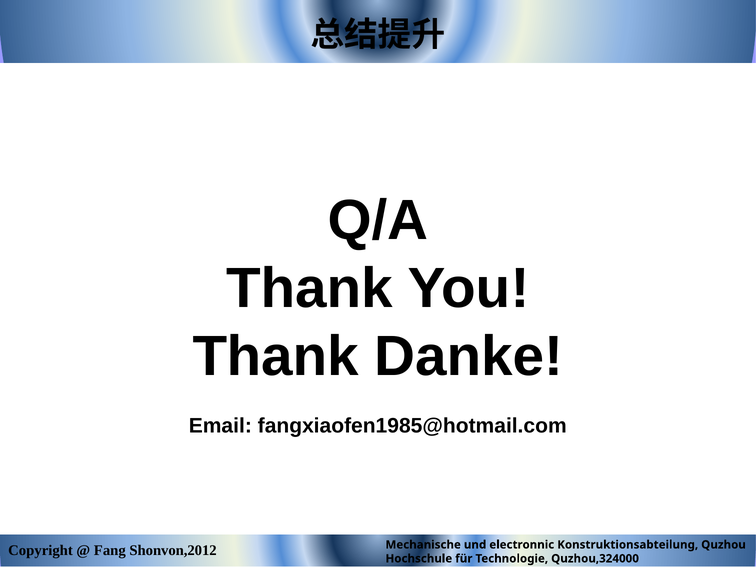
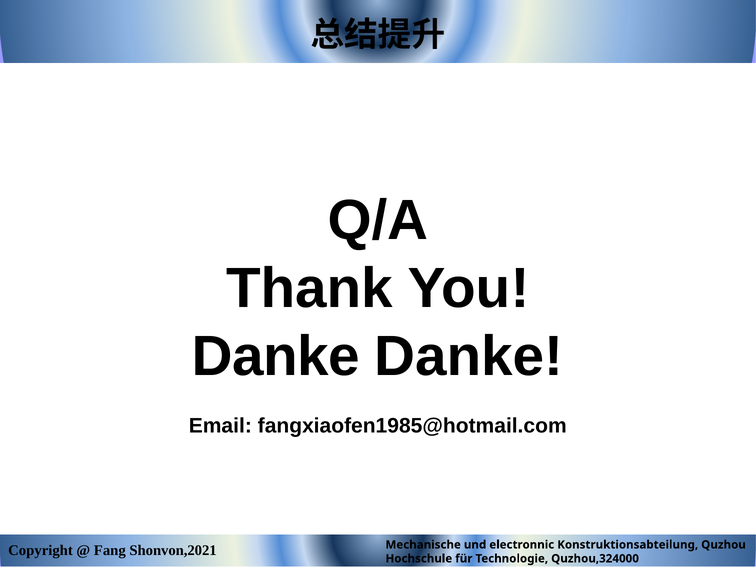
Thank: Thank -> Danke (276, 357)
Shonvon,2012: Shonvon,2012 -> Shonvon,2021 (173, 550)
